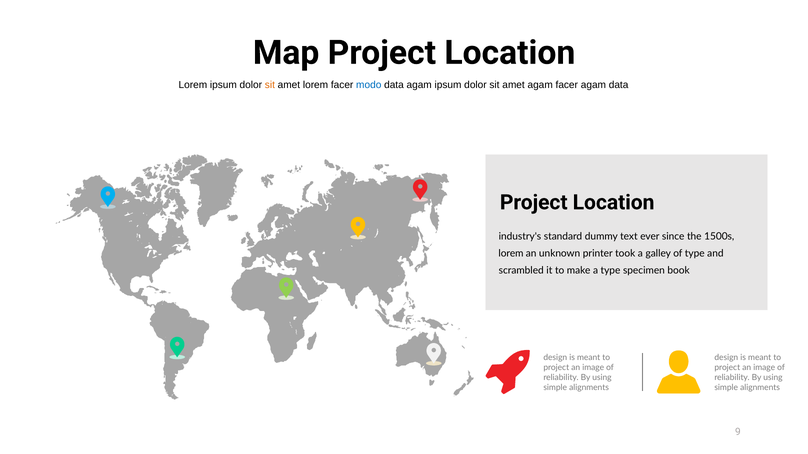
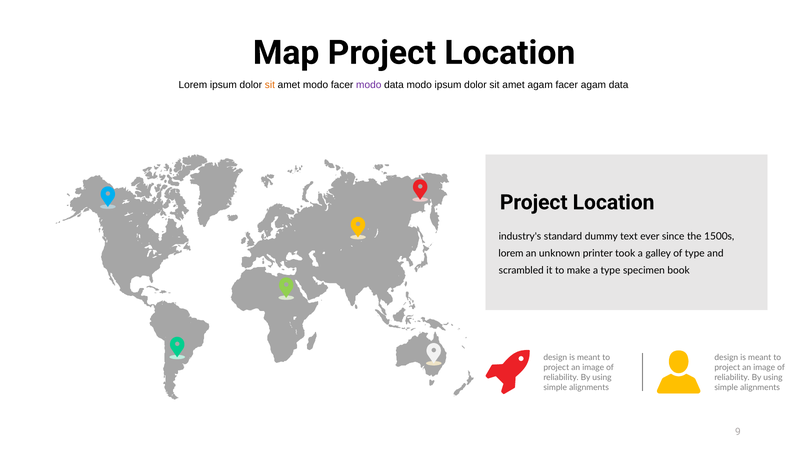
amet lorem: lorem -> modo (316, 85)
modo colour: blue -> purple (369, 85)
data agam: agam -> modo (419, 85)
